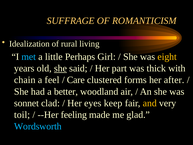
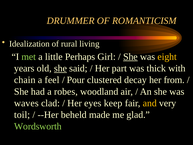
SUFFRAGE: SUFFRAGE -> DRUMMER (71, 21)
met colour: light blue -> light green (29, 57)
She underline: none -> present (130, 57)
Care: Care -> Pour (76, 80)
forms: forms -> decay (135, 80)
after: after -> from (174, 80)
better: better -> robes (66, 91)
sonnet: sonnet -> waves (26, 103)
feeling: feeling -> beheld (74, 115)
Wordsworth colour: light blue -> light green (38, 126)
